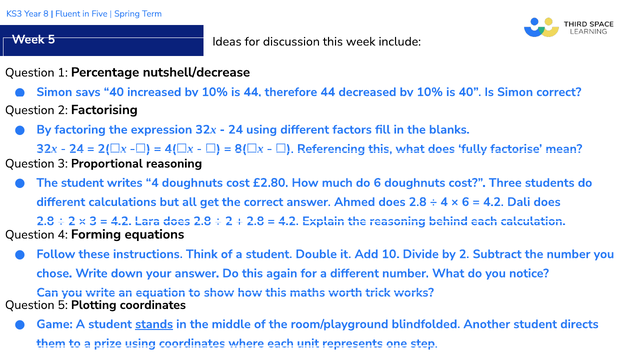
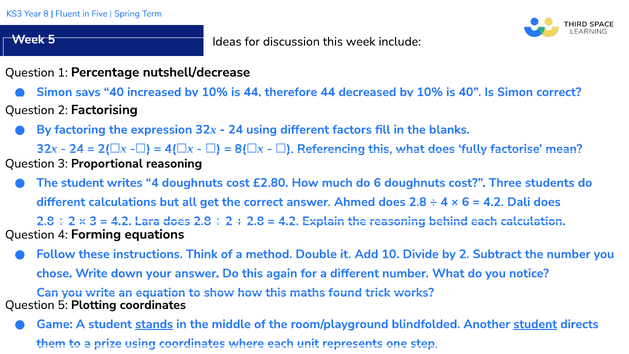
of a student: student -> method (269, 254)
worth: worth -> found (345, 292)
student underline: none -> present (535, 324)
